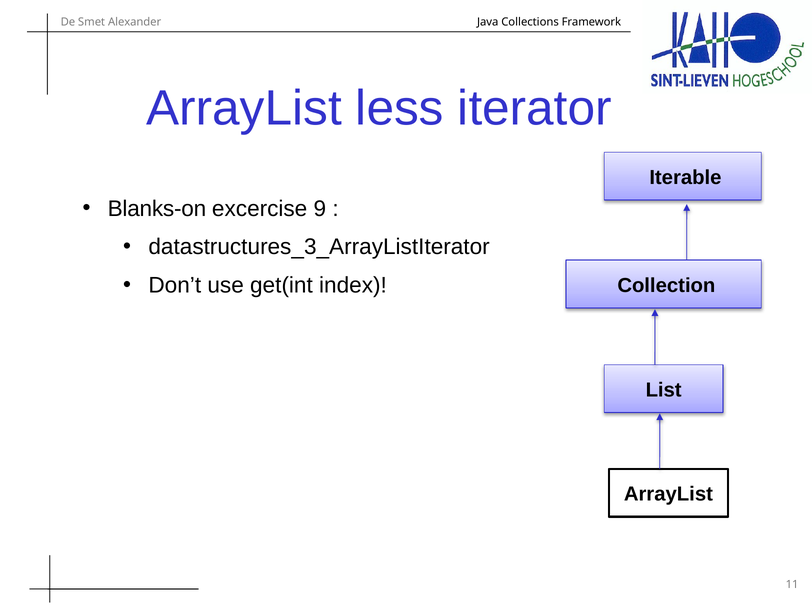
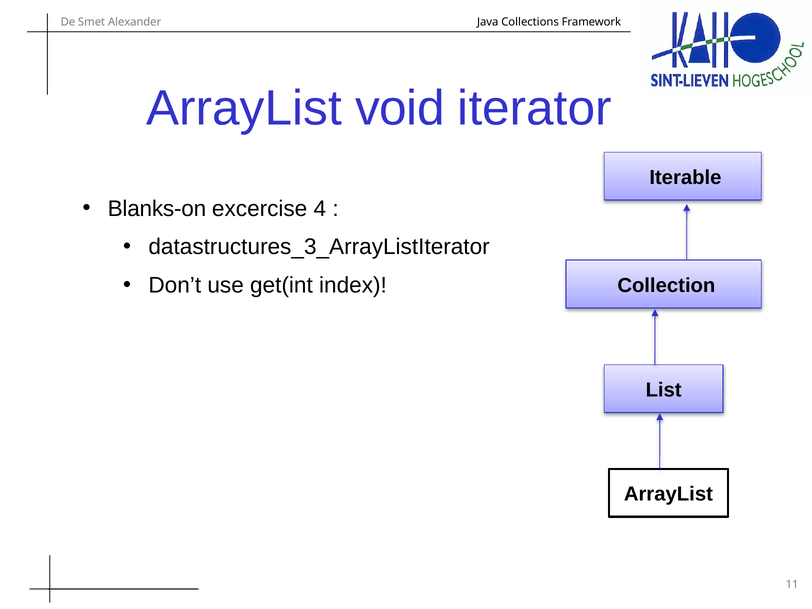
less: less -> void (400, 108)
9: 9 -> 4 (320, 209)
